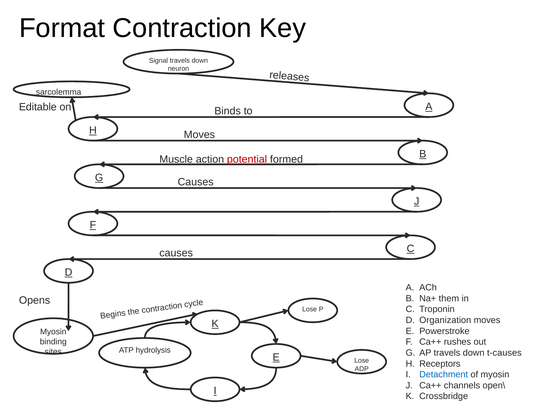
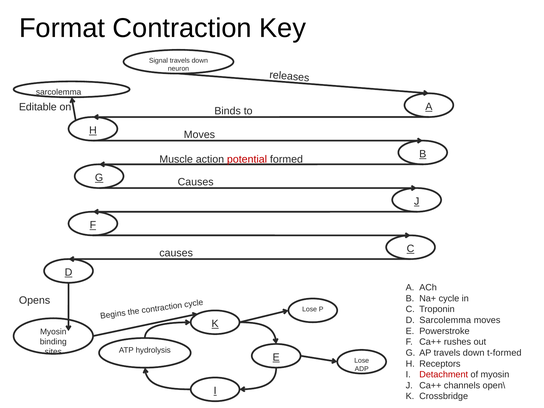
Na+ them: them -> cycle (449, 298)
D Organization: Organization -> Sarcolemma (445, 320)
t-causes: t-causes -> t-formed (504, 353)
Detachment colour: blue -> red (444, 375)
